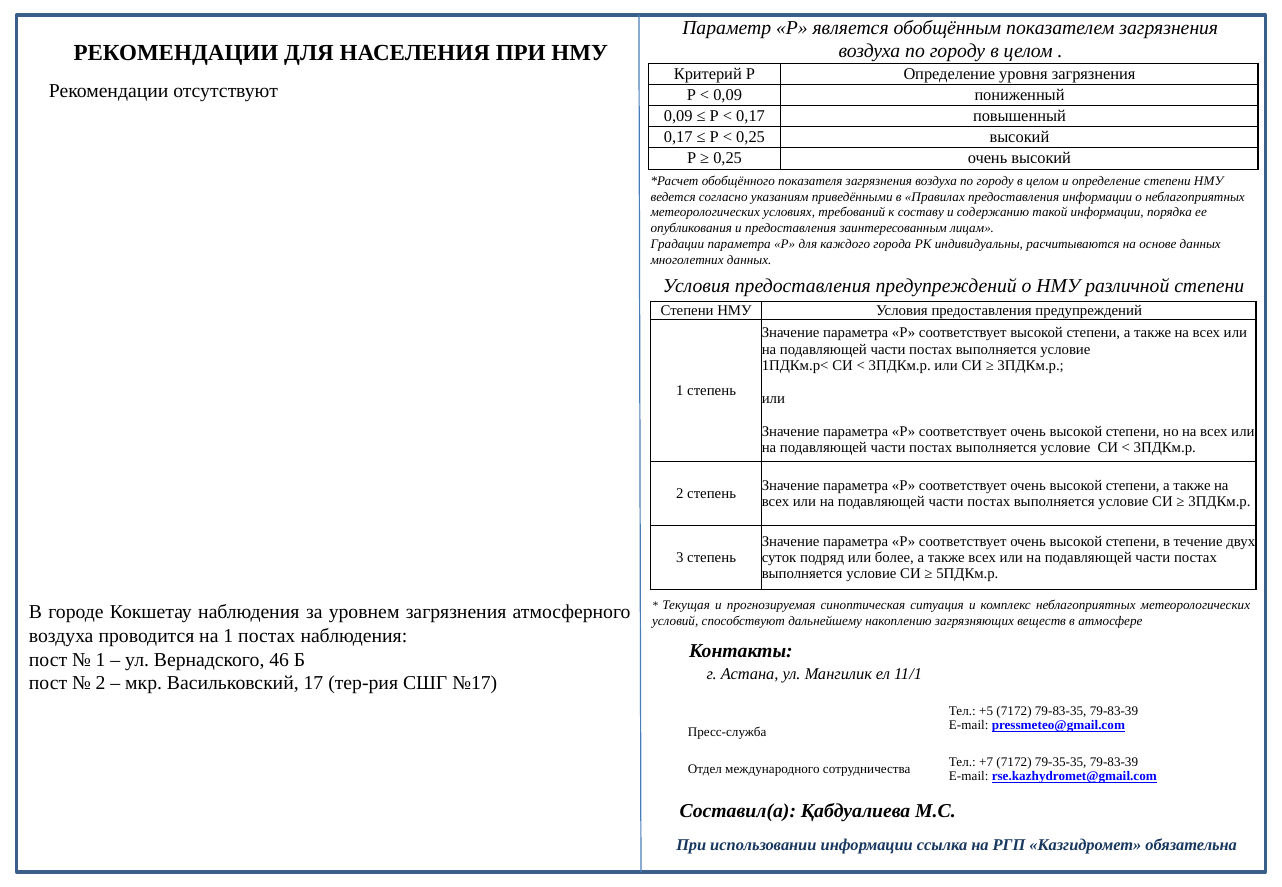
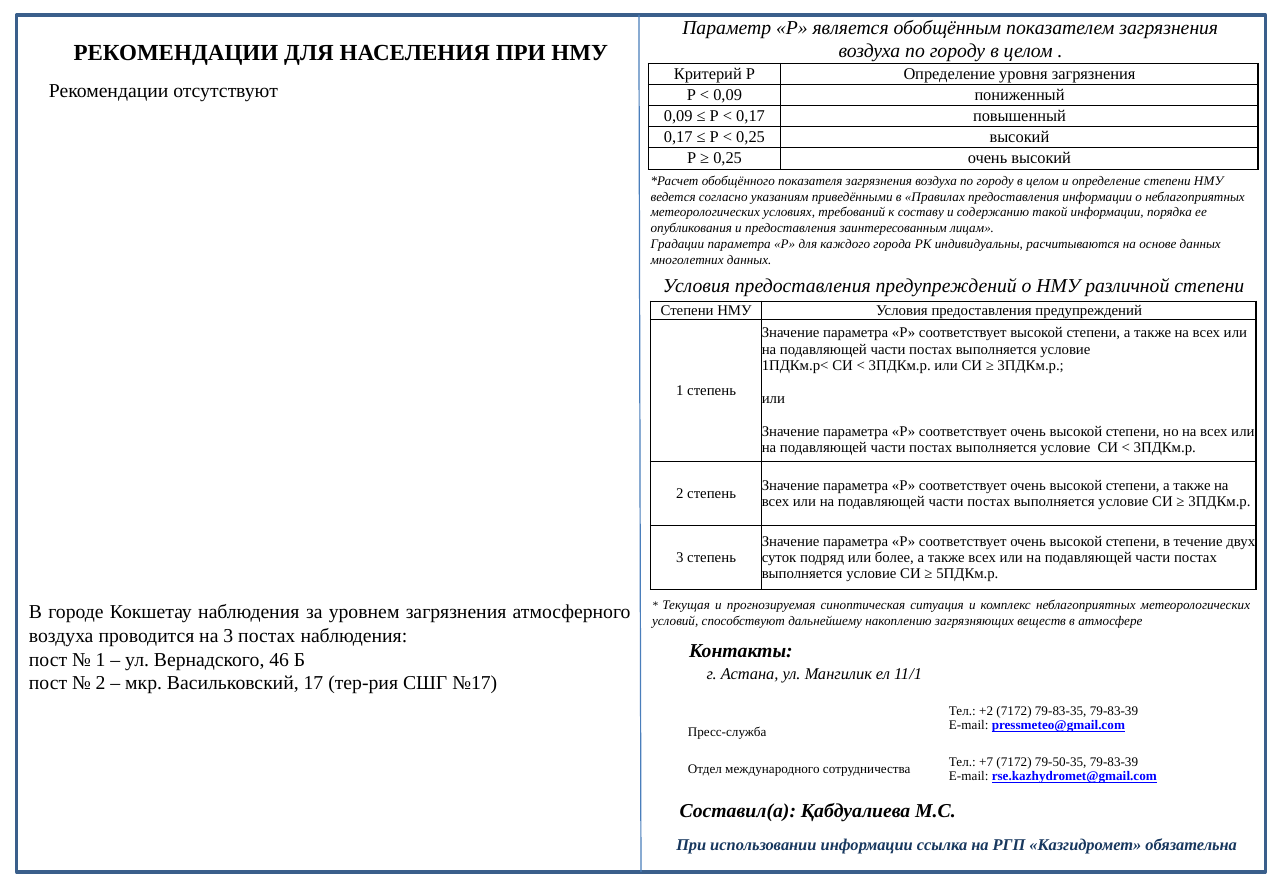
на 1: 1 -> 3 (228, 636)
+5: +5 -> +2 (986, 711)
79-35-35: 79-35-35 -> 79-50-35 (1061, 762)
